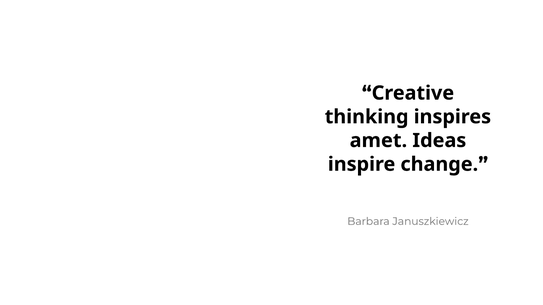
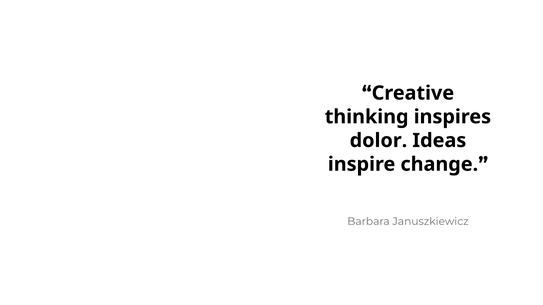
amet: amet -> dolor (378, 141)
